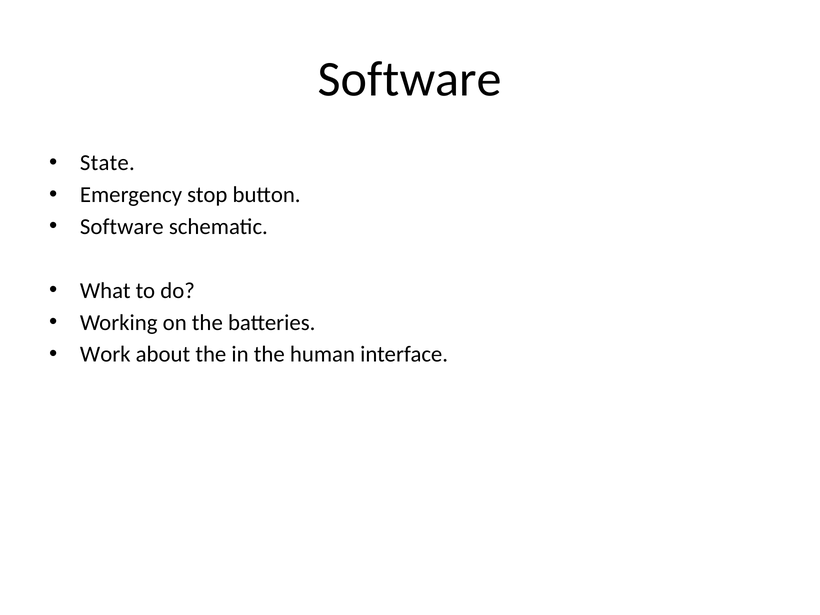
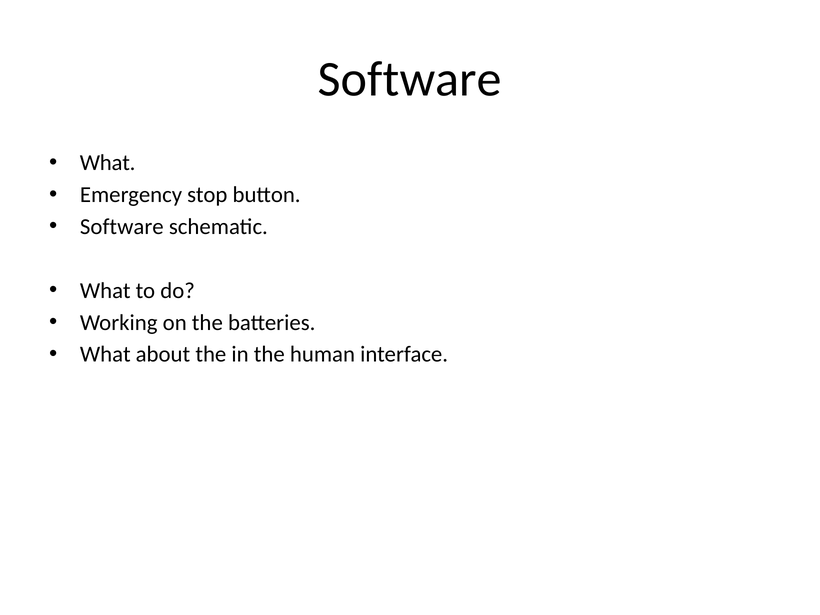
State: State -> What (108, 163)
Work: Work -> What (105, 354)
